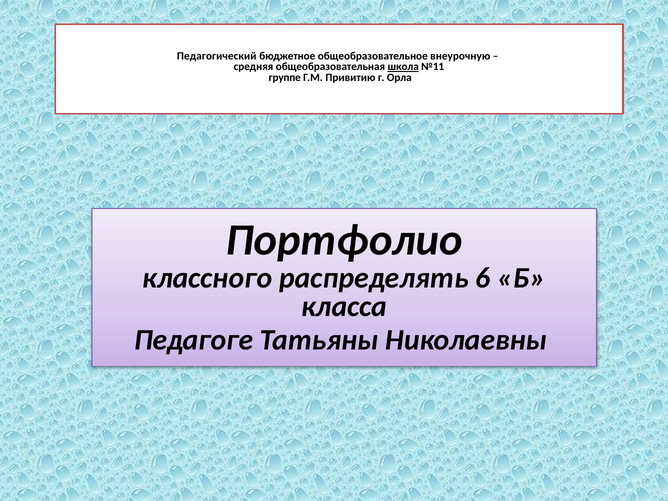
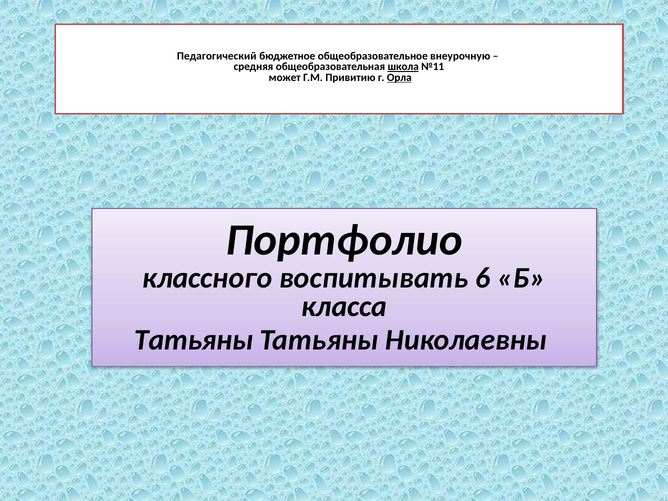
группе: группе -> может (285, 77)
Орла underline: none -> present (399, 77)
распределять: распределять -> воспитывать (374, 278)
Педагоге: Педагоге -> Татьяны (194, 340)
